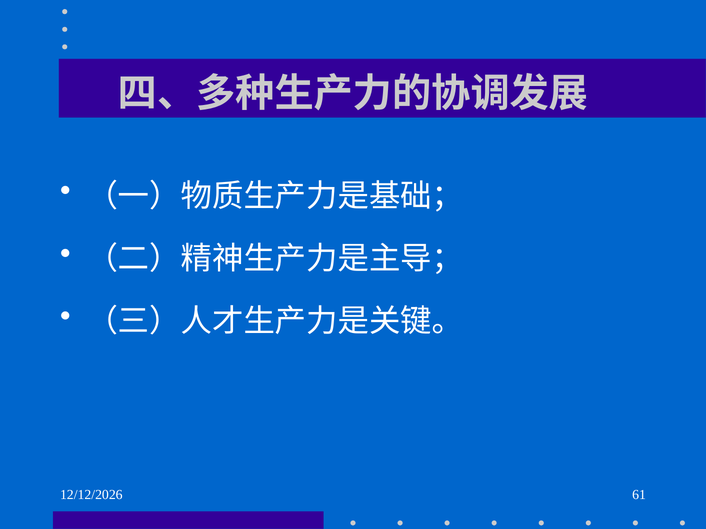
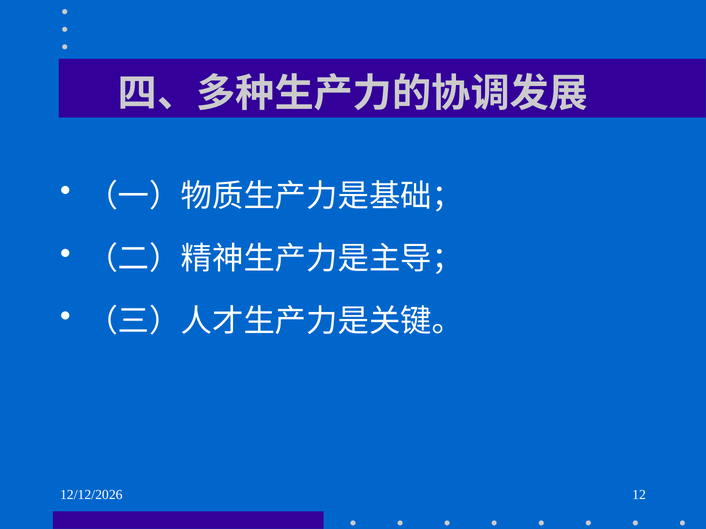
61: 61 -> 12 (639, 495)
